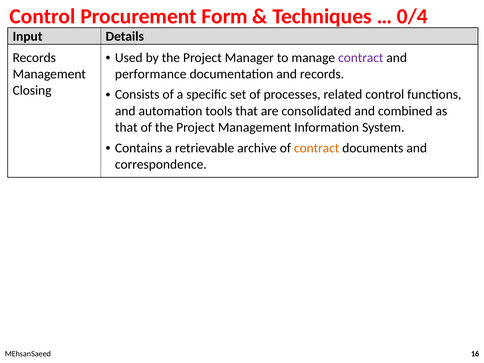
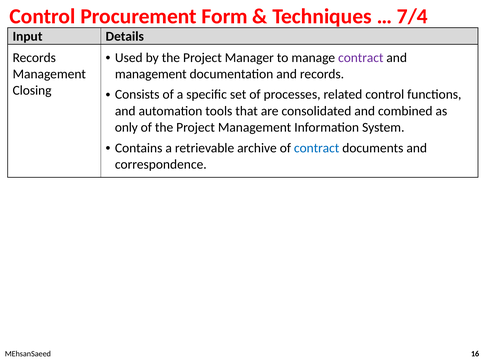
0/4: 0/4 -> 7/4 (412, 16)
performance: performance -> management (151, 74)
that: that -> only (126, 127)
contract colour: orange -> blue (317, 148)
